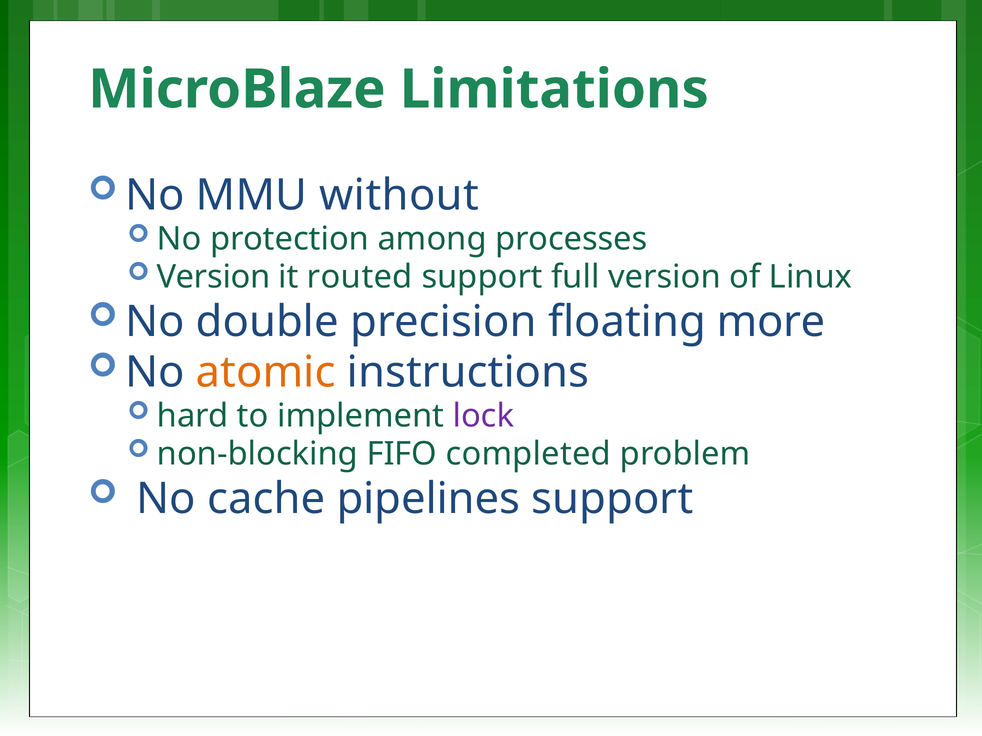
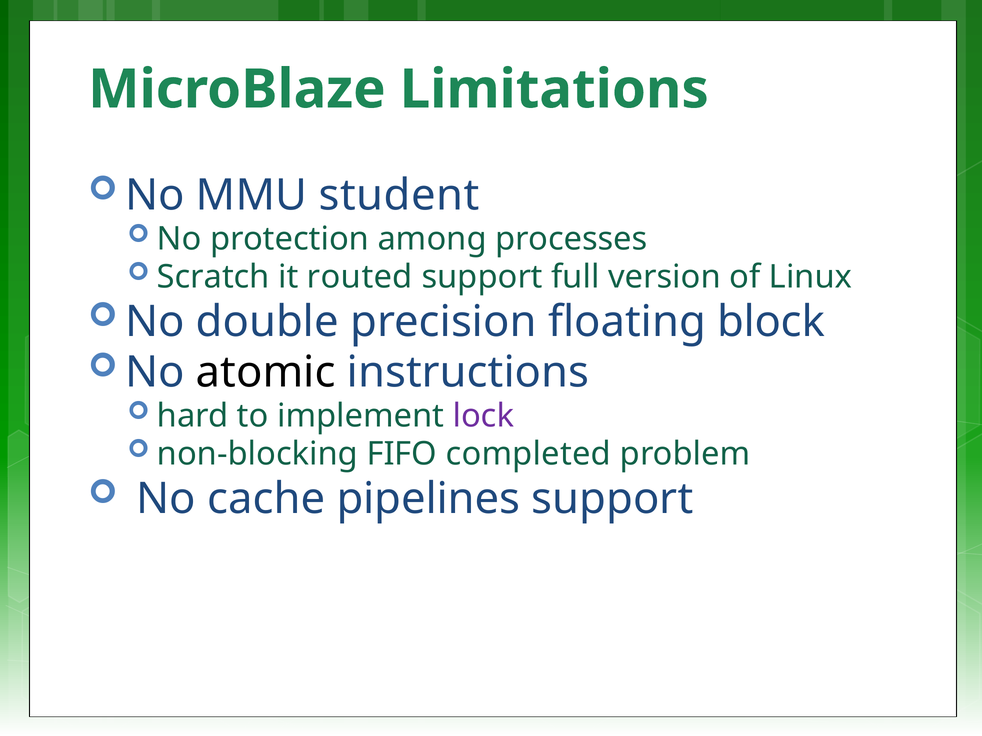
without: without -> student (399, 195)
Version: Version -> Scratch (213, 277)
more: more -> block (771, 322)
atomic colour: orange -> black (266, 373)
